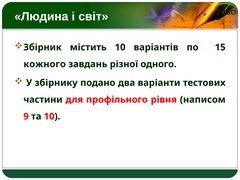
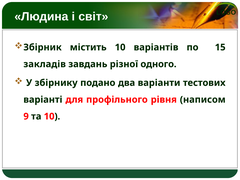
кожного: кожного -> закладів (45, 64)
частини: частини -> варіанті (43, 100)
